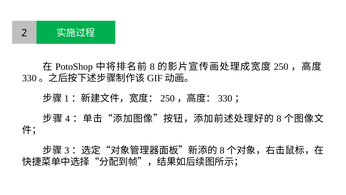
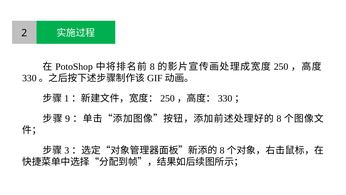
4: 4 -> 9 (68, 118)
